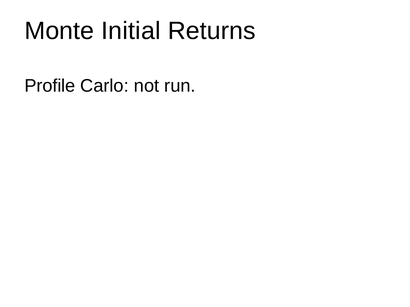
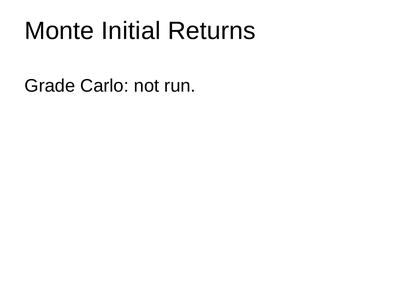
Profile: Profile -> Grade (50, 86)
